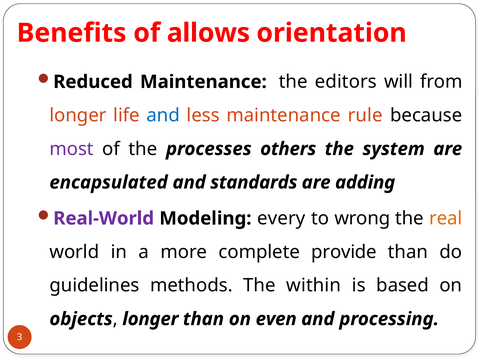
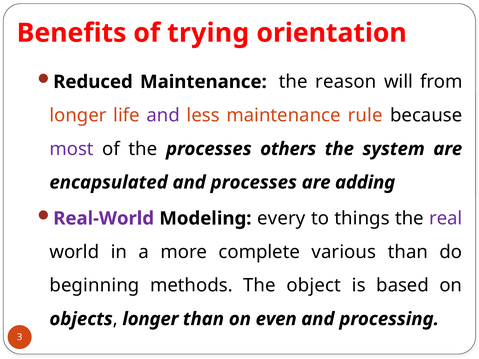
allows: allows -> trying (208, 33)
editors: editors -> reason (346, 82)
and colour: blue -> purple (163, 115)
and standards: standards -> processes (254, 183)
wrong: wrong -> things (362, 219)
real colour: orange -> purple (446, 219)
provide: provide -> various (344, 252)
guidelines: guidelines -> beginning (94, 286)
within: within -> object (314, 286)
